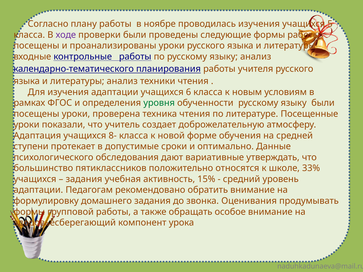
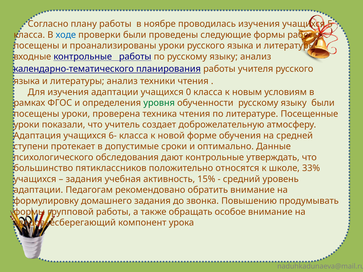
ходе colour: purple -> blue (66, 35)
6: 6 -> 0 (188, 92)
8-: 8- -> 6- (113, 136)
дают вариативные: вариативные -> контрольные (215, 158)
Оценивания: Оценивания -> Повышению (249, 201)
